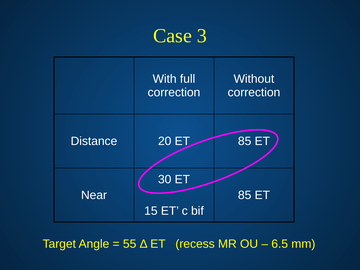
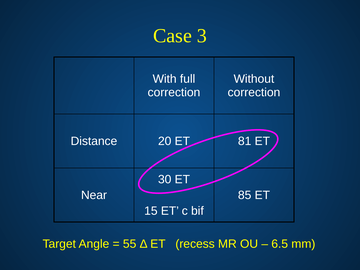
85: 85 -> 81 (245, 141)
